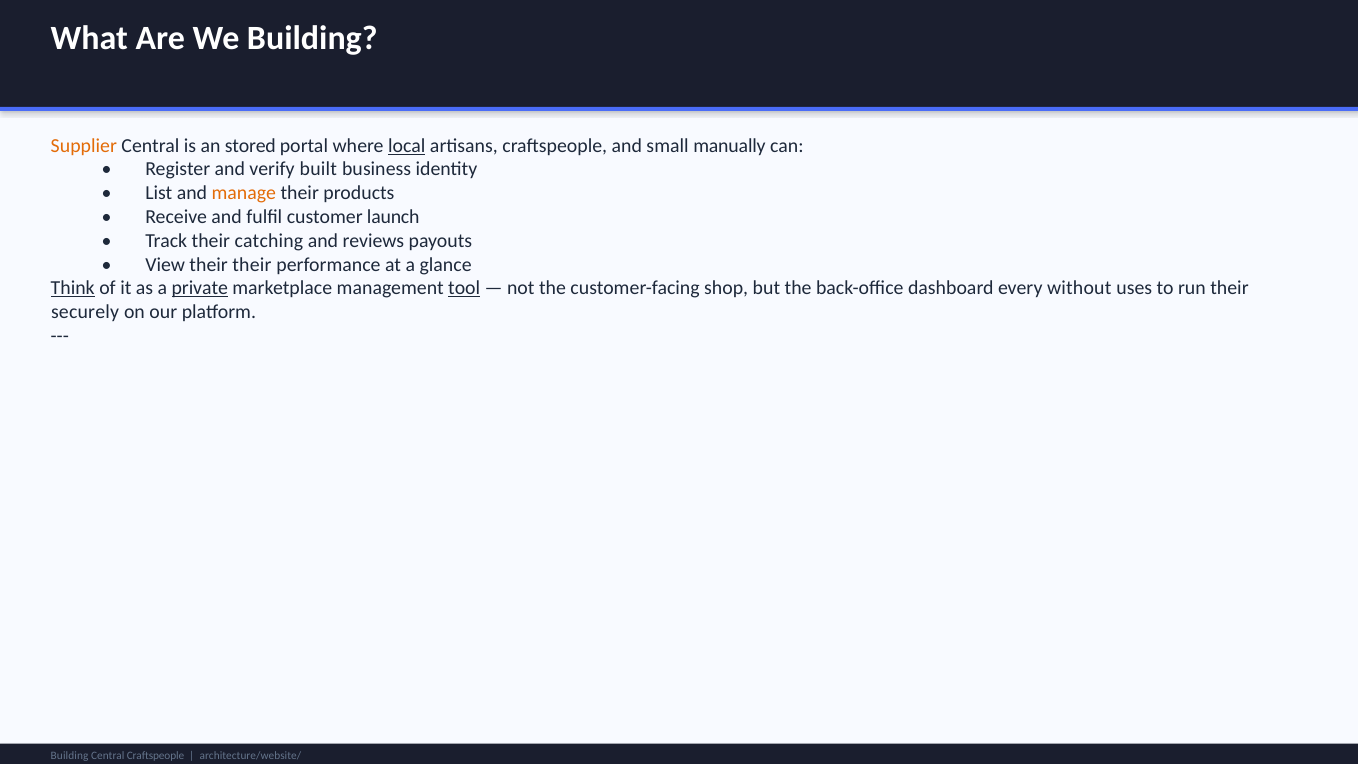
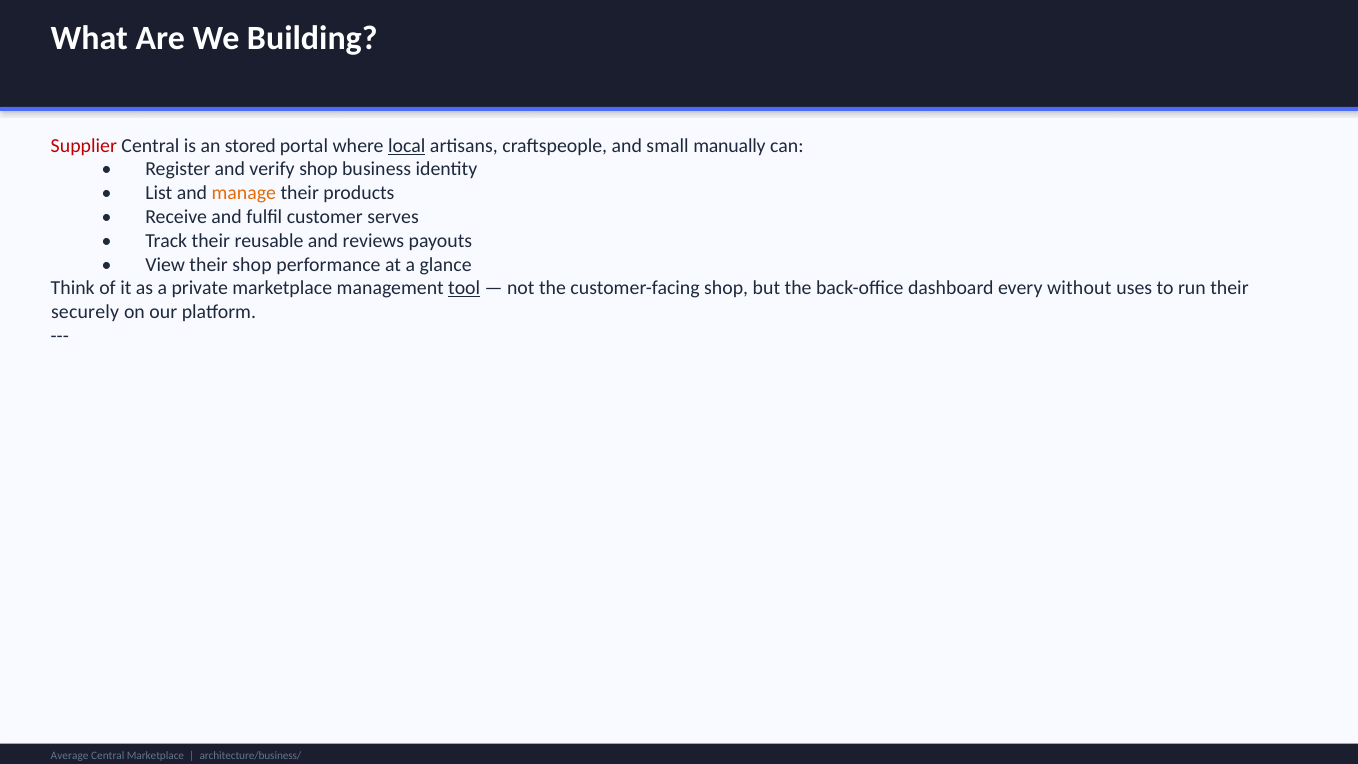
Supplier colour: orange -> red (84, 146)
verify built: built -> shop (318, 169)
launch: launch -> serves (393, 217)
catching: catching -> reusable (269, 241)
their their: their -> shop (252, 265)
Think underline: present -> none (73, 288)
private underline: present -> none (200, 288)
Building: Building -> Average (70, 756)
Central Craftspeople: Craftspeople -> Marketplace (155, 756)
architecture/website/: architecture/website/ -> architecture/business/ (250, 756)
